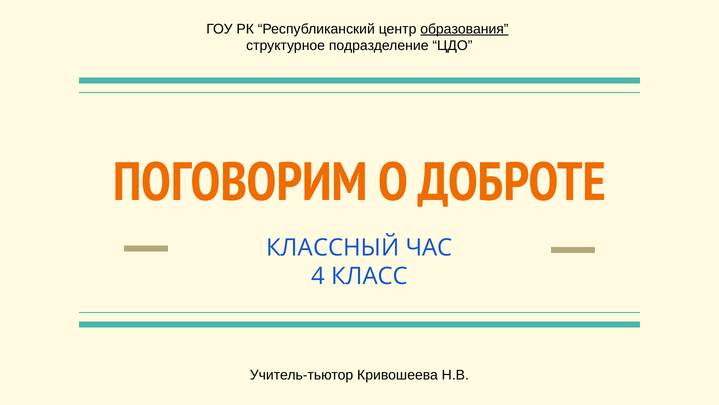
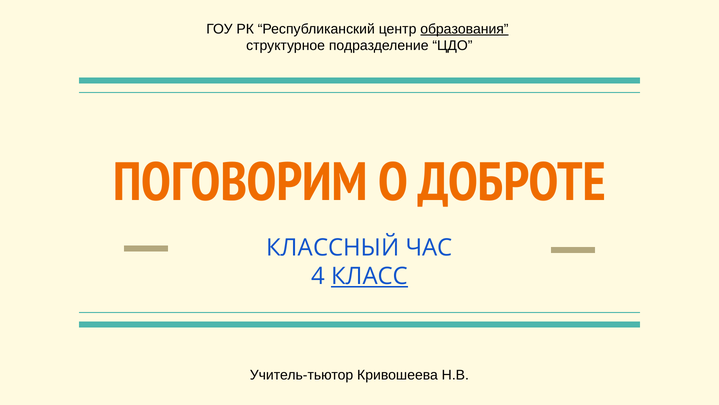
КЛАСС underline: none -> present (369, 276)
